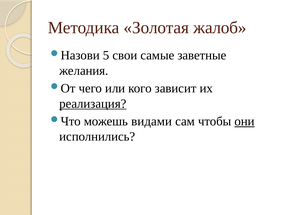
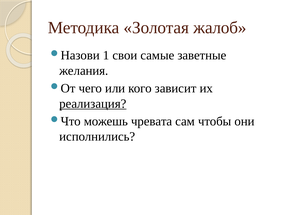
5: 5 -> 1 (106, 55)
видами: видами -> чревата (152, 121)
они underline: present -> none (245, 121)
